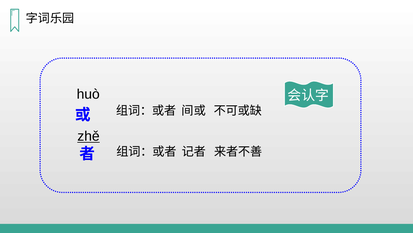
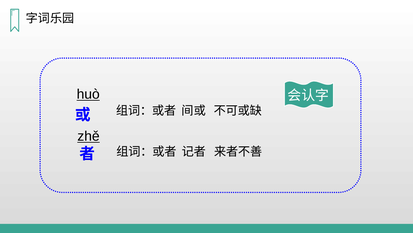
huò underline: none -> present (88, 94)
